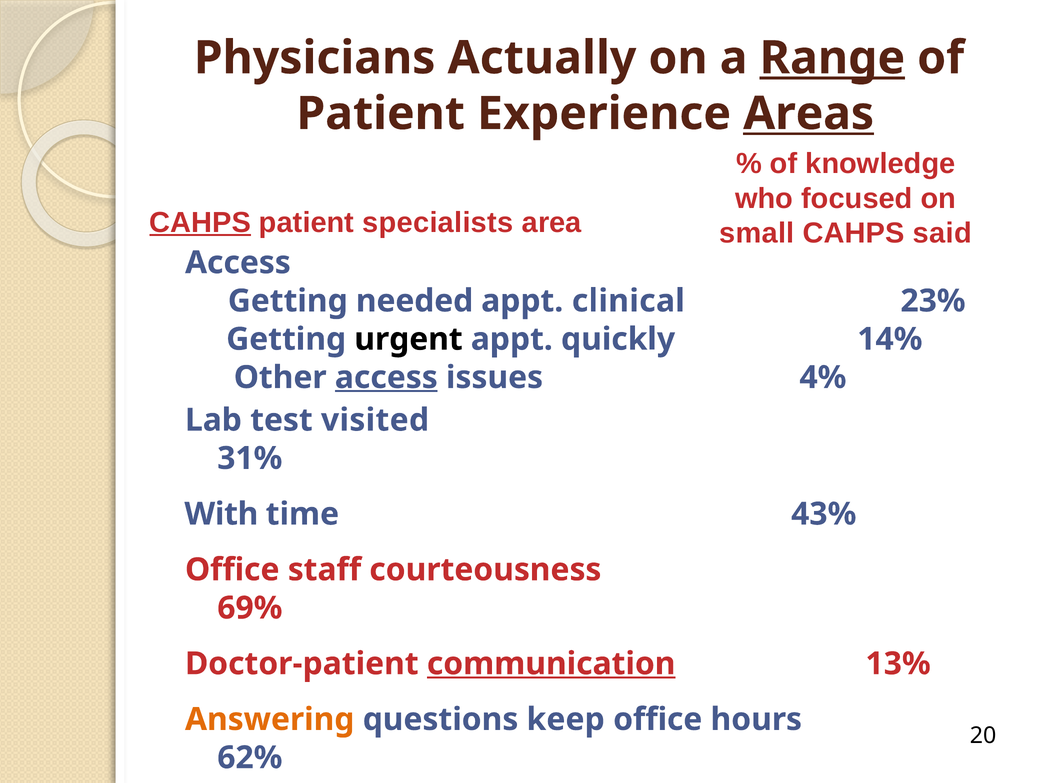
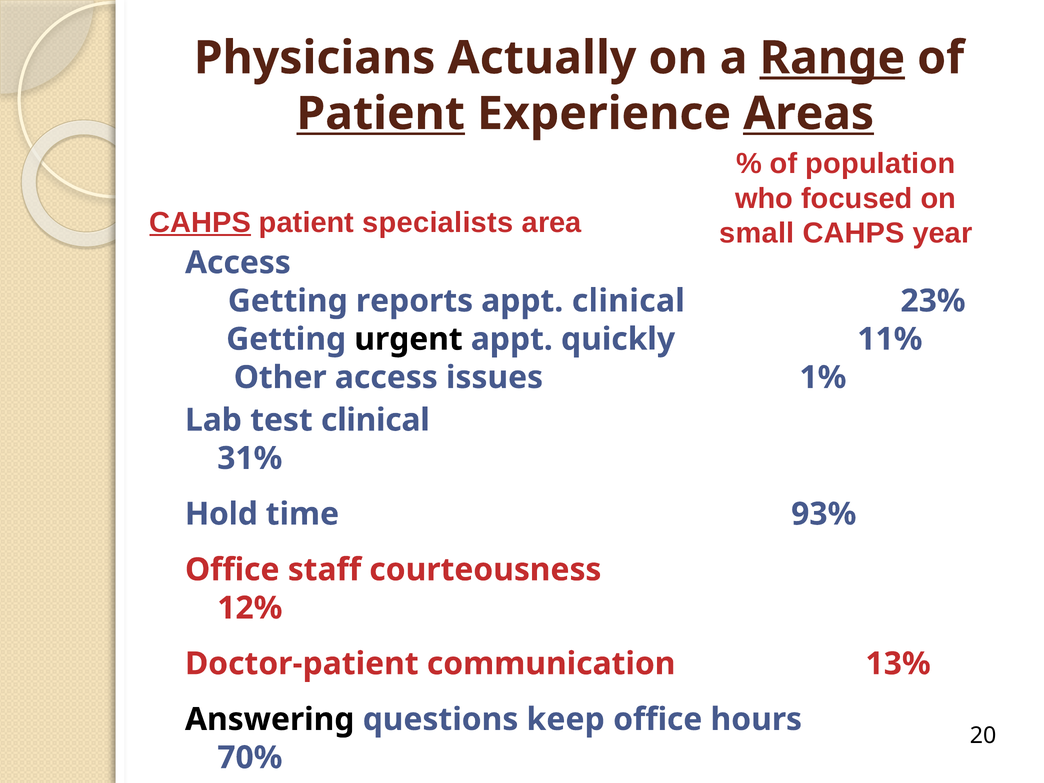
Patient underline: none -> present (381, 114)
knowledge: knowledge -> population (880, 164)
said: said -> year (943, 233)
needed: needed -> reports (415, 301)
14%: 14% -> 11% (890, 339)
access underline: present -> none (386, 377)
4%: 4% -> 1% (823, 377)
test visited: visited -> clinical (375, 420)
With: With -> Hold (221, 514)
43%: 43% -> 93% (824, 514)
69%: 69% -> 12% (250, 608)
communication underline: present -> none (551, 664)
Answering colour: orange -> black (270, 719)
62%: 62% -> 70% (250, 758)
